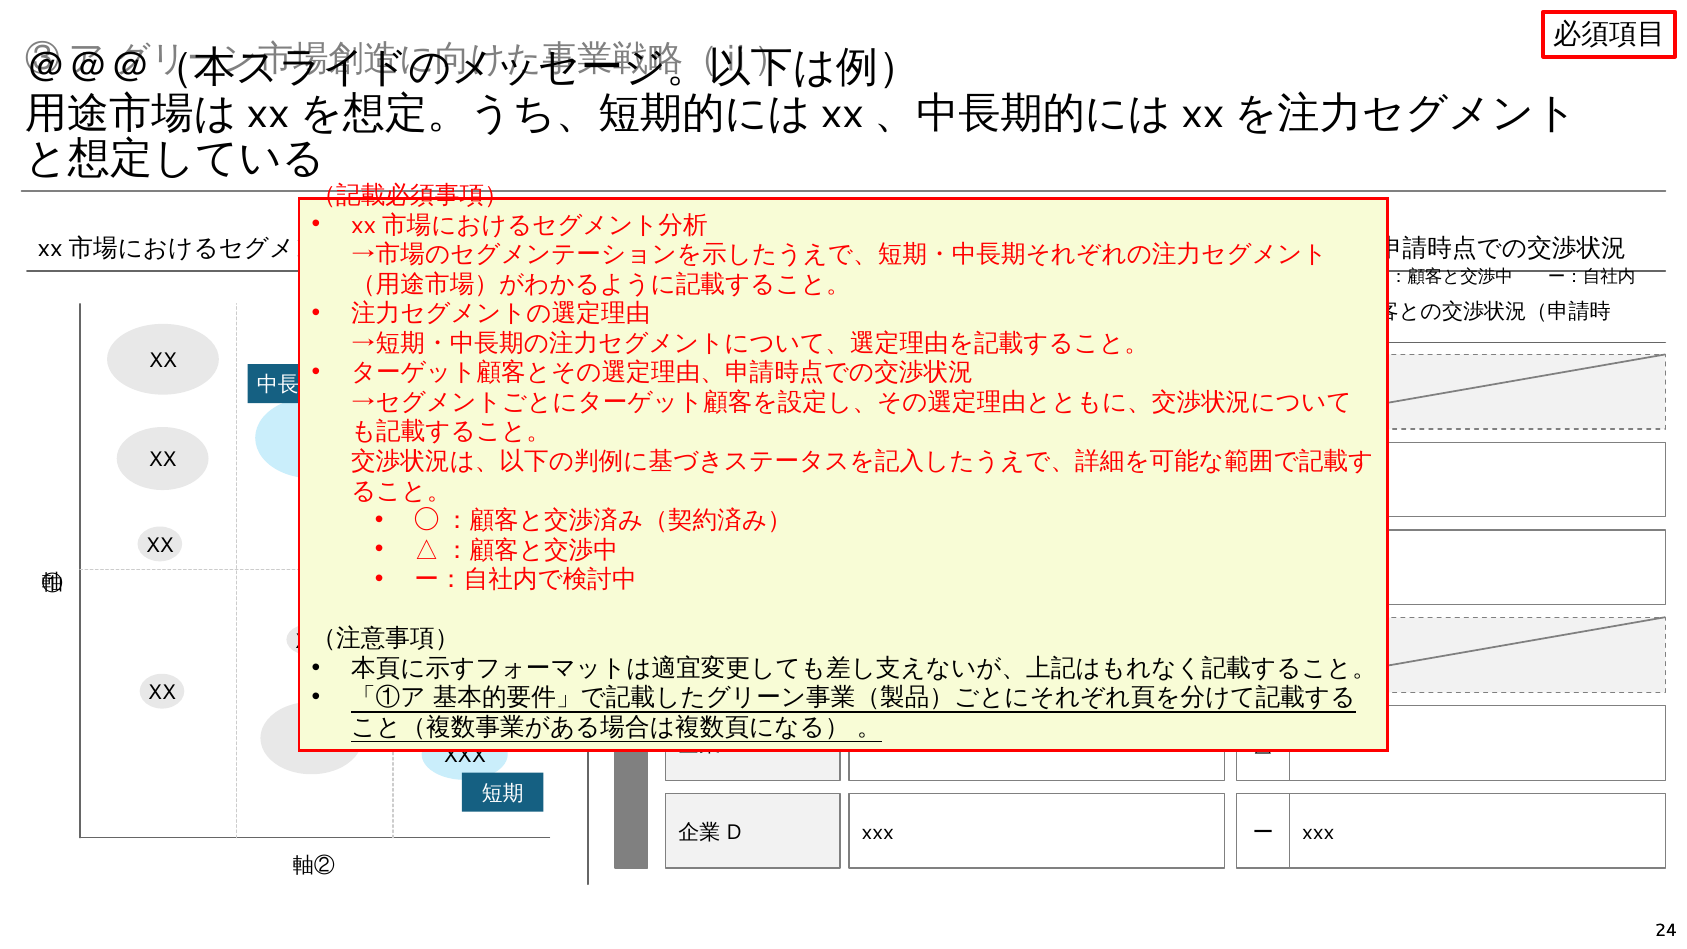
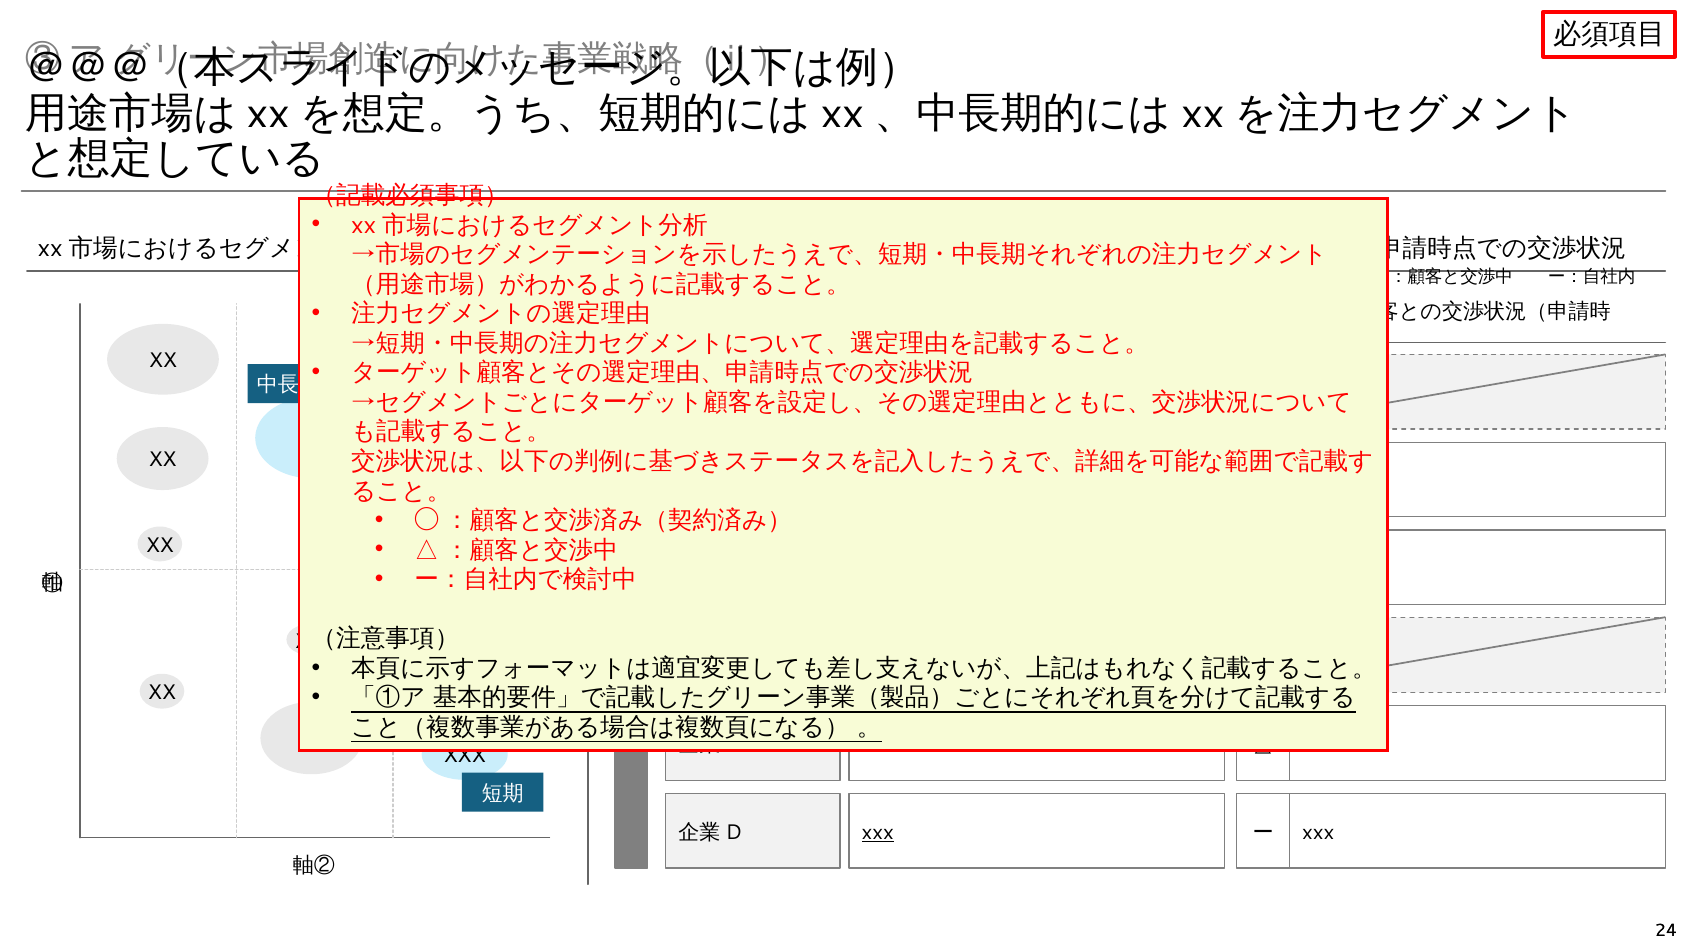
xxx underline: none -> present (878, 832)
